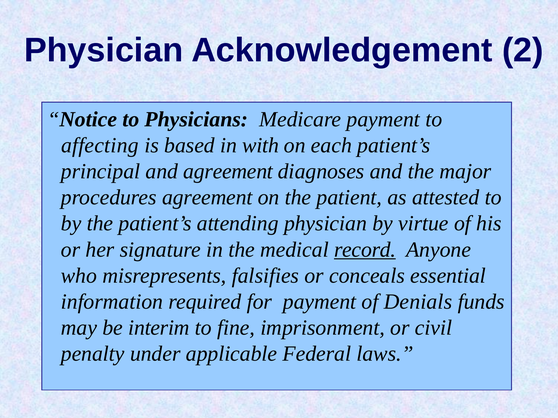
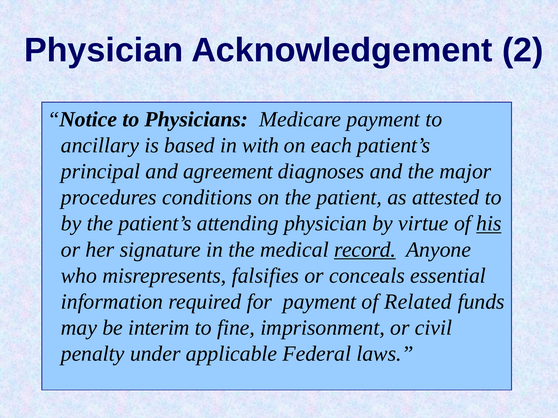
affecting: affecting -> ancillary (100, 146)
procedures agreement: agreement -> conditions (207, 198)
his underline: none -> present (489, 224)
Denials: Denials -> Related (418, 302)
